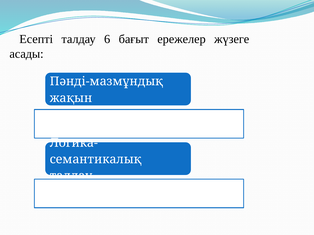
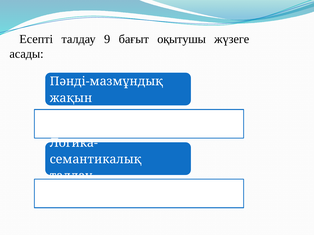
6: 6 -> 9 (107, 39)
ережелер: ережелер -> оқытушы (182, 39)
